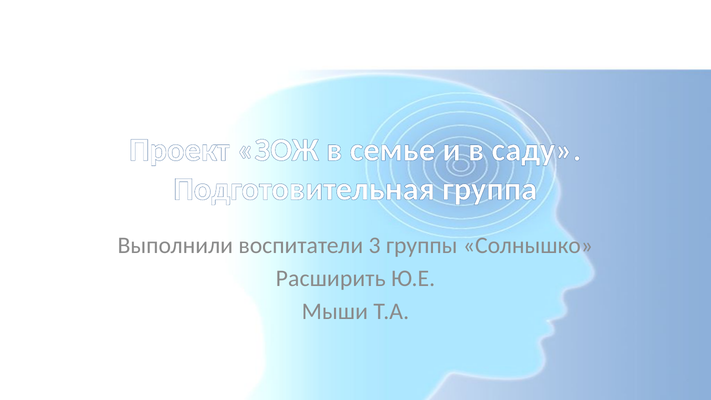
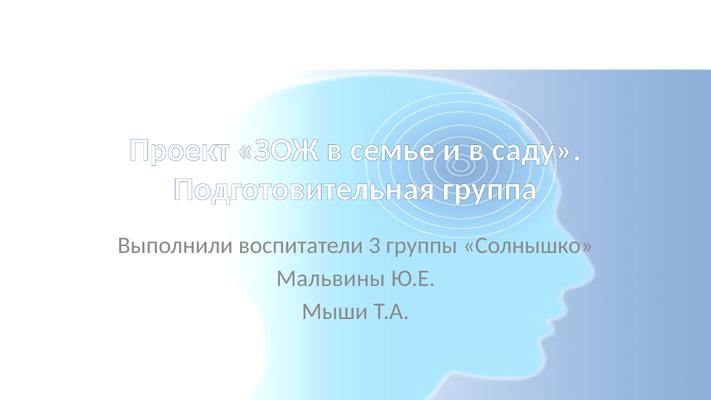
Расширить: Расширить -> Мальвины (331, 278)
